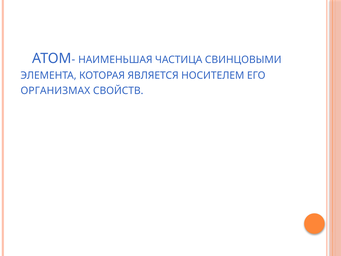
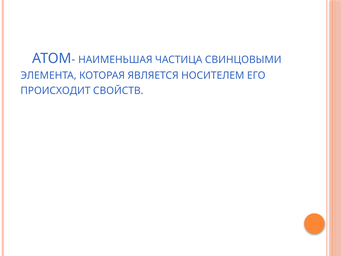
ОРГАНИЗМАХ: ОРГАНИЗМАХ -> ПРОИСХОДИТ (55, 91)
